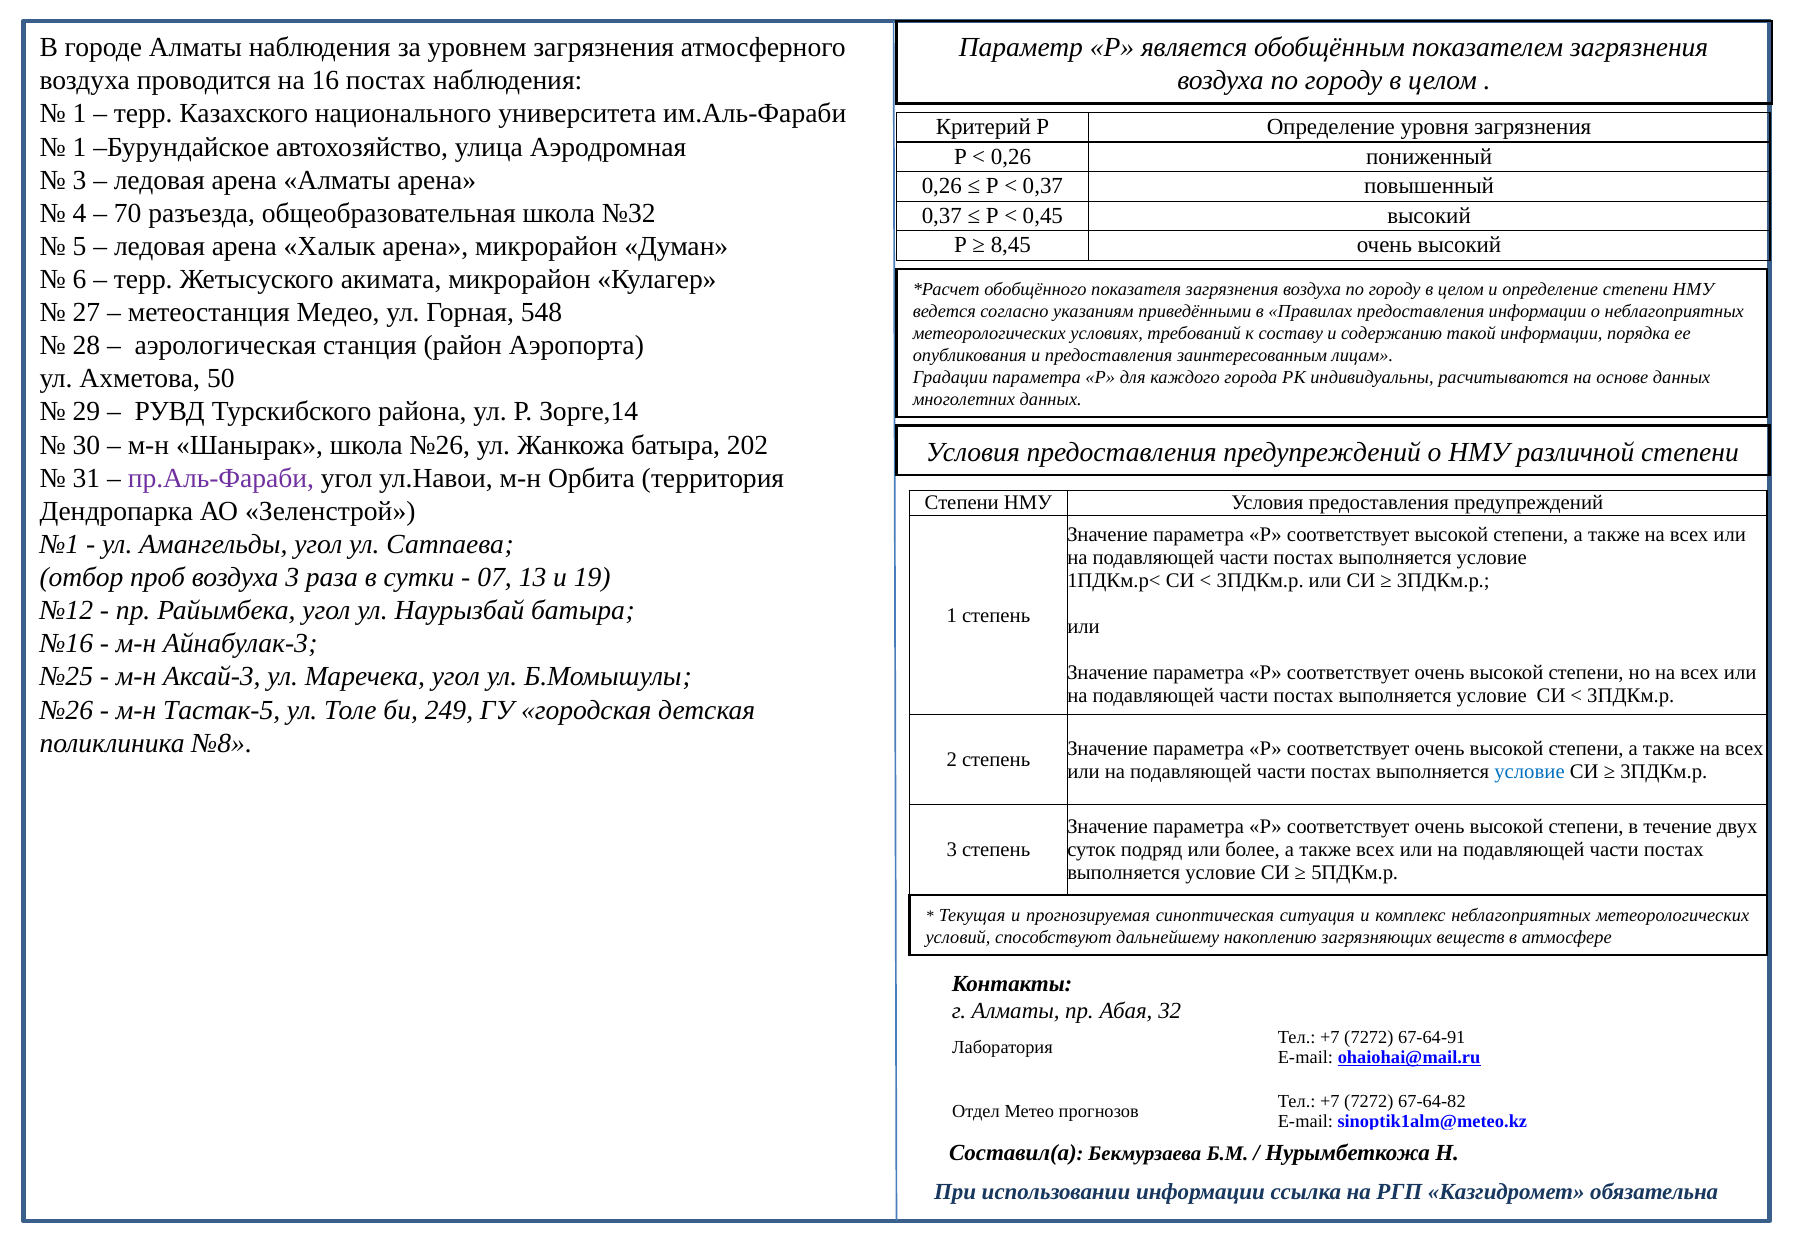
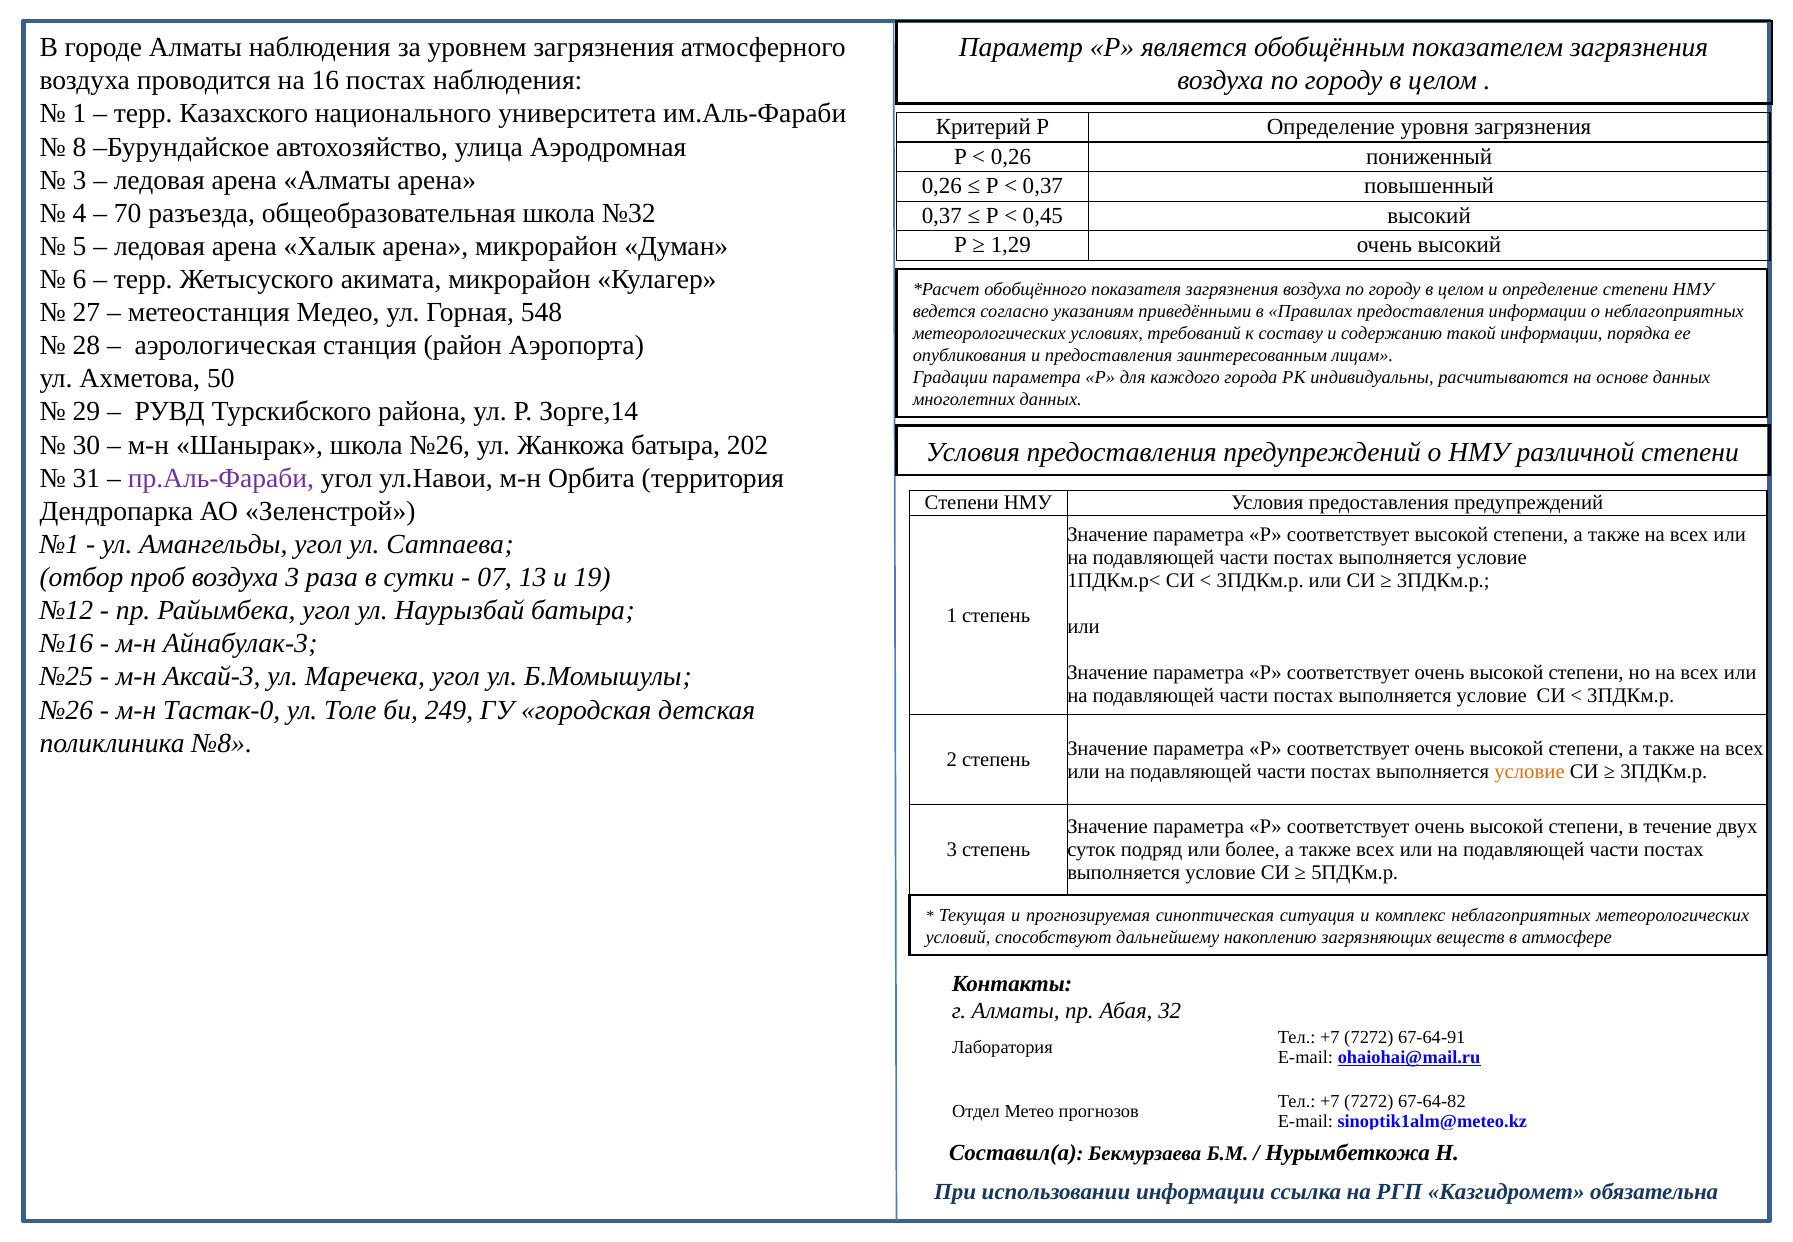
1: 1 -> 8 (80, 147)
8,45: 8,45 -> 1,29 (1011, 245)
Тастак-5: Тастак-5 -> Тастак-0 (222, 710)
условие colour: blue -> orange (1529, 771)
